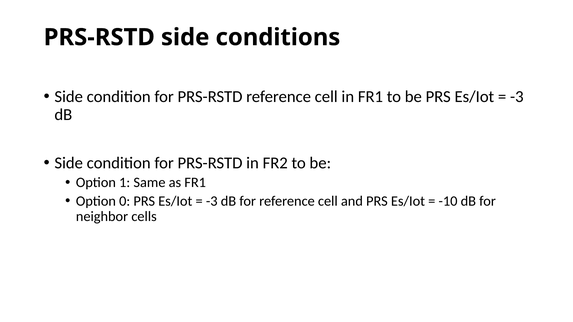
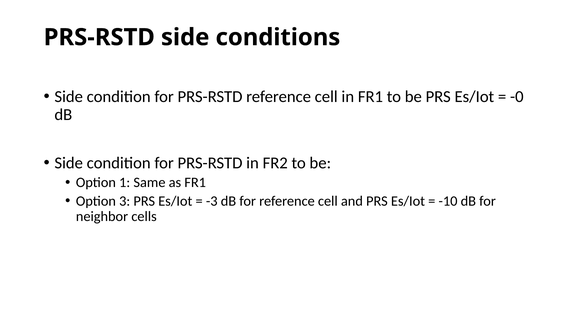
-3: -3 -> -0 (517, 97)
0: 0 -> 3 (125, 201)
